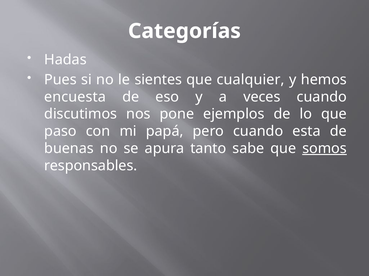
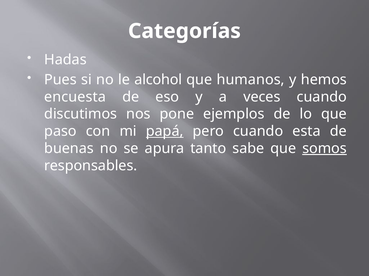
sientes: sientes -> alcohol (158, 80)
cualquier: cualquier -> humanos (251, 80)
papá underline: none -> present (165, 132)
